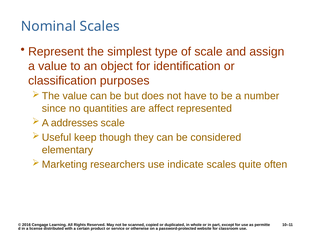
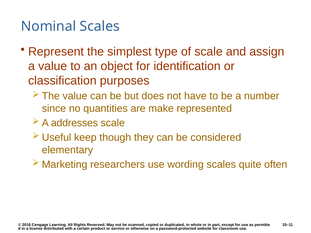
affect: affect -> make (161, 109)
indicate: indicate -> wording (186, 165)
